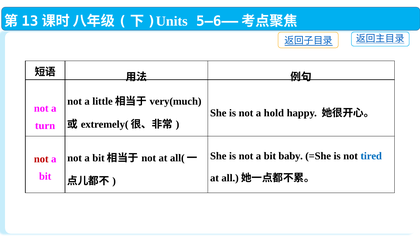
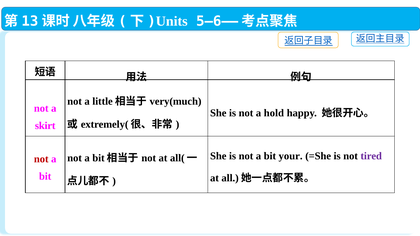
turn: turn -> skirt (45, 126)
baby: baby -> your (291, 156)
tired colour: blue -> purple (371, 156)
